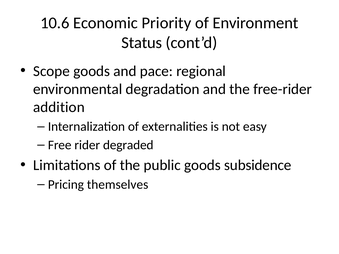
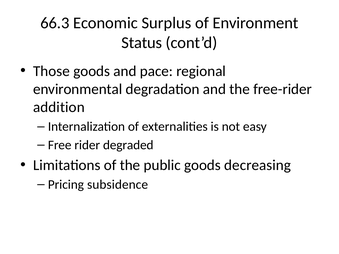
10.6: 10.6 -> 66.3 (55, 23)
Priority: Priority -> Surplus (166, 23)
Scope: Scope -> Those (51, 71)
subsidence: subsidence -> decreasing (258, 165)
themselves: themselves -> subsidence (118, 185)
